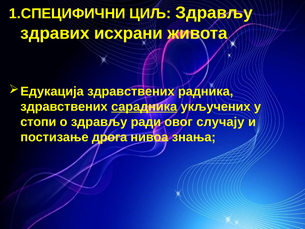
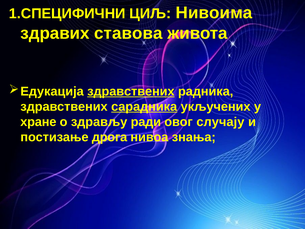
ЦИЉ Здрављу: Здрављу -> Нивоима (214, 13)
исхрани: исхрани -> ставова (128, 33)
здравствених underline: none -> present (131, 91)
стопи: стопи -> хране (38, 122)
